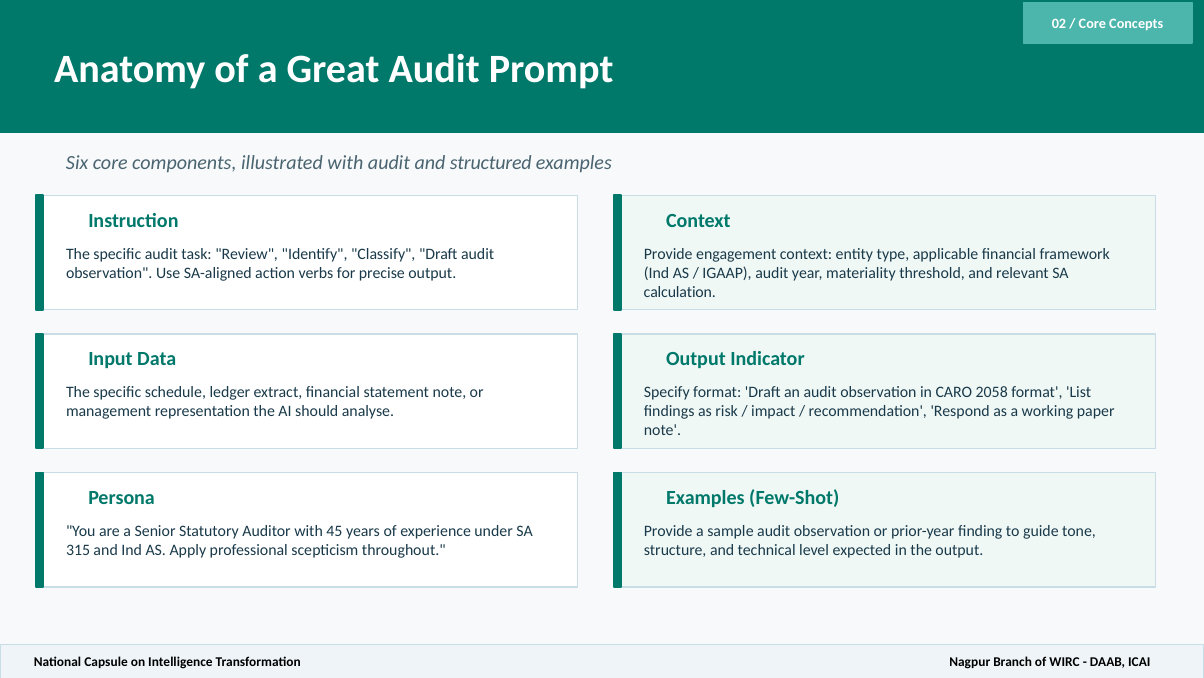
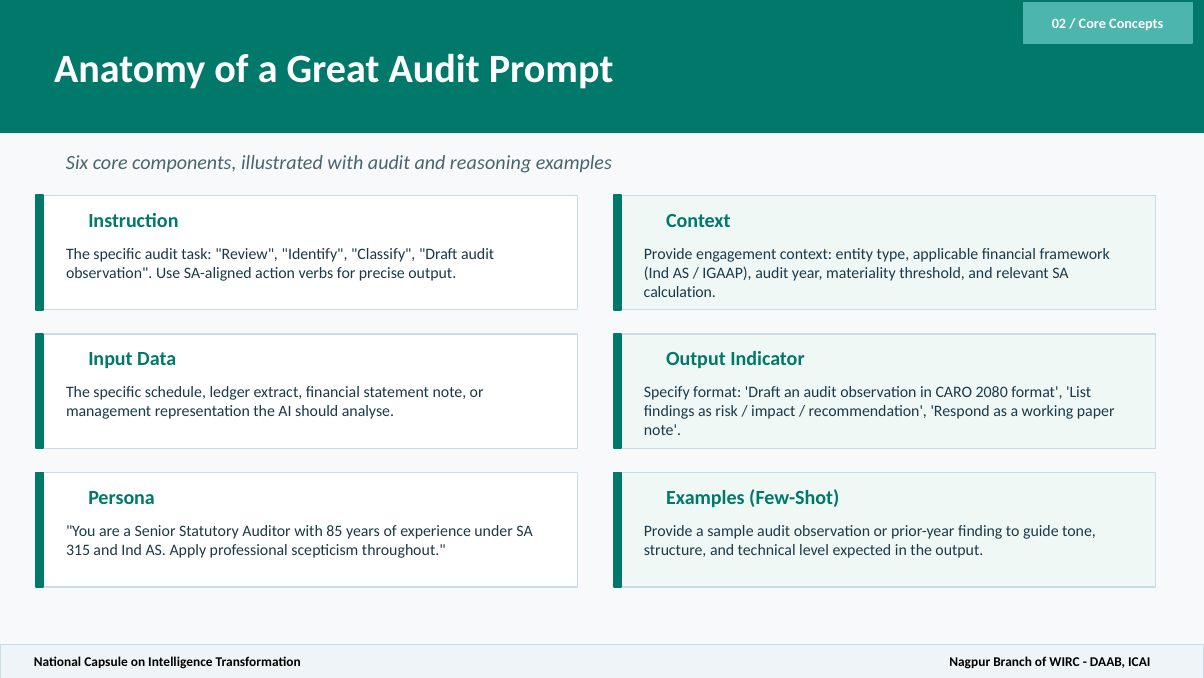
structured: structured -> reasoning (491, 163)
2058: 2058 -> 2080 (992, 392)
45: 45 -> 85 (334, 531)
